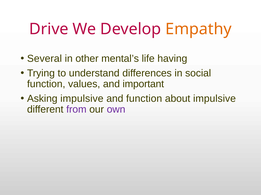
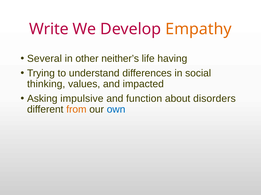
Drive: Drive -> Write (49, 29)
mental’s: mental’s -> neither’s (120, 59)
function: function -> thinking (46, 84)
important: important -> impacted (143, 84)
about impulsive: impulsive -> disorders (214, 99)
from colour: purple -> orange (76, 110)
own colour: purple -> blue (116, 110)
